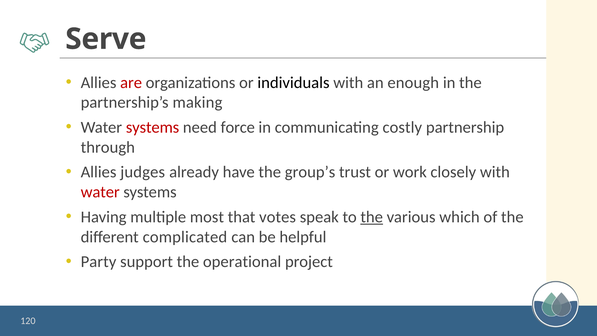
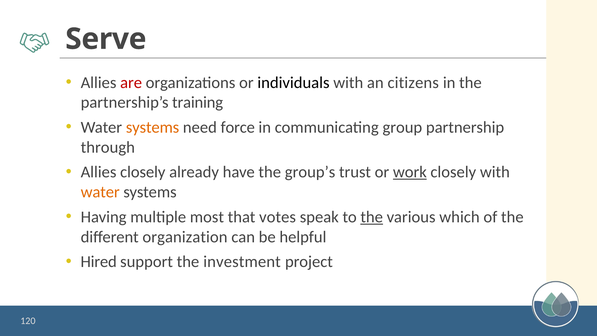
enough: enough -> citizens (413, 82)
making: making -> training (198, 102)
systems colour: red -> orange (153, 127)
costly: costly -> group (402, 127)
Allies judges: judges -> closely (143, 172)
work underline: none -> present (410, 172)
water colour: red -> orange (100, 192)
complicated: complicated -> organization (185, 237)
Party: Party -> Hired (99, 262)
operational: operational -> investment (242, 262)
